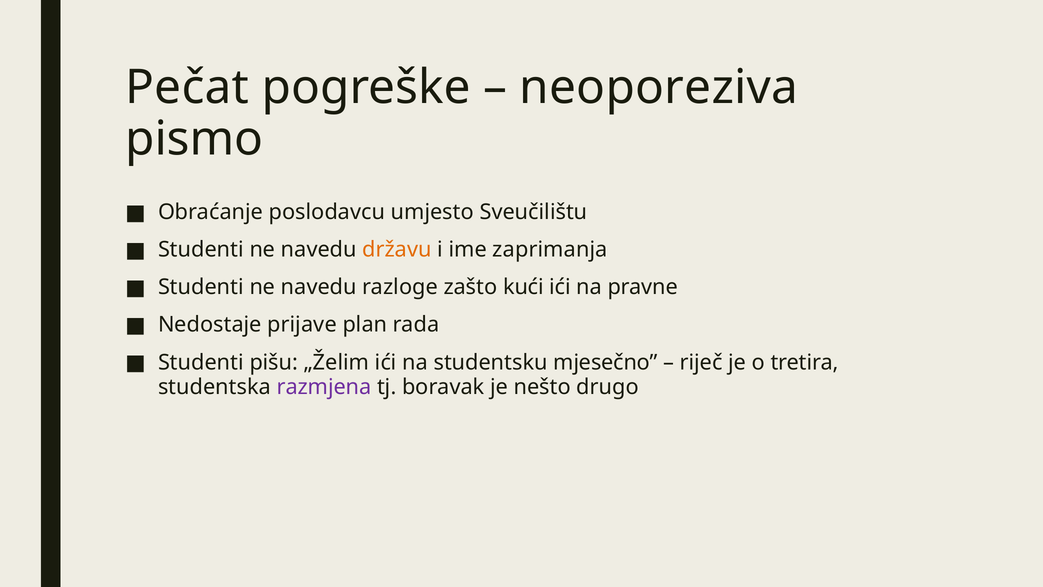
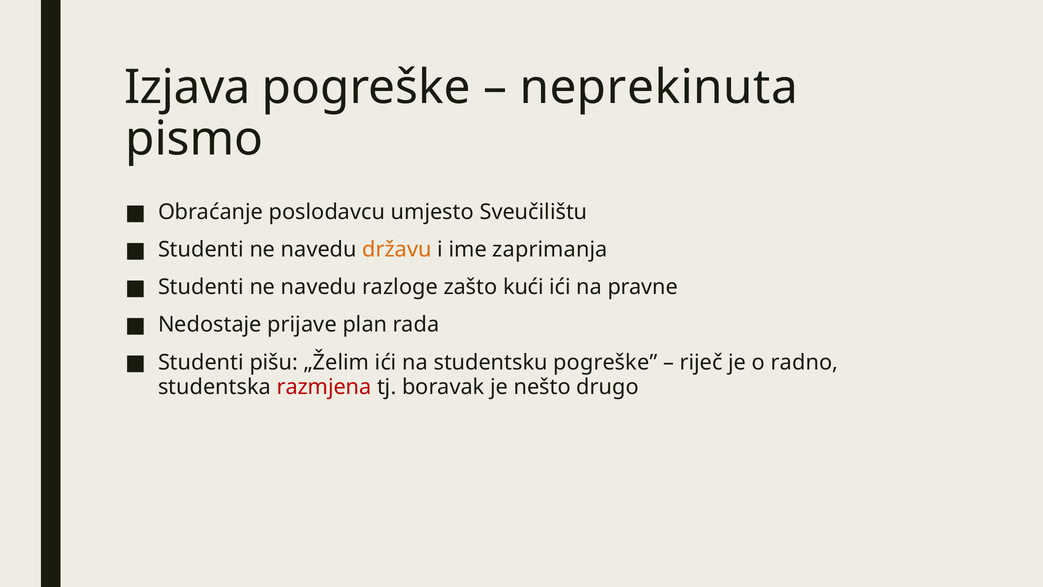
Pečat: Pečat -> Izjava (188, 88)
neoporeziva: neoporeziva -> neprekinuta (659, 88)
studentsku mjesečno: mjesečno -> pogreške (605, 362)
tretira: tretira -> radno (804, 362)
razmjena colour: purple -> red (324, 387)
